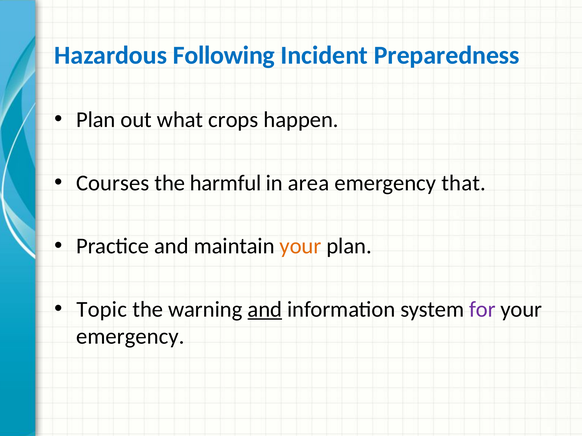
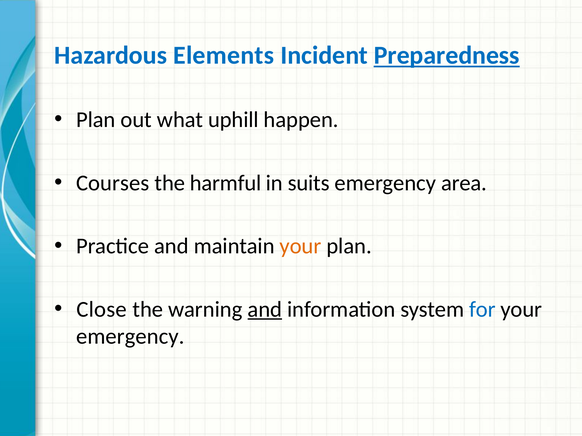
Following: Following -> Elements (224, 55)
Preparedness underline: none -> present (447, 55)
crops: crops -> uphill (233, 120)
area: area -> suits (309, 183)
that: that -> area (464, 183)
Topic: Topic -> Close (102, 310)
for colour: purple -> blue (482, 310)
